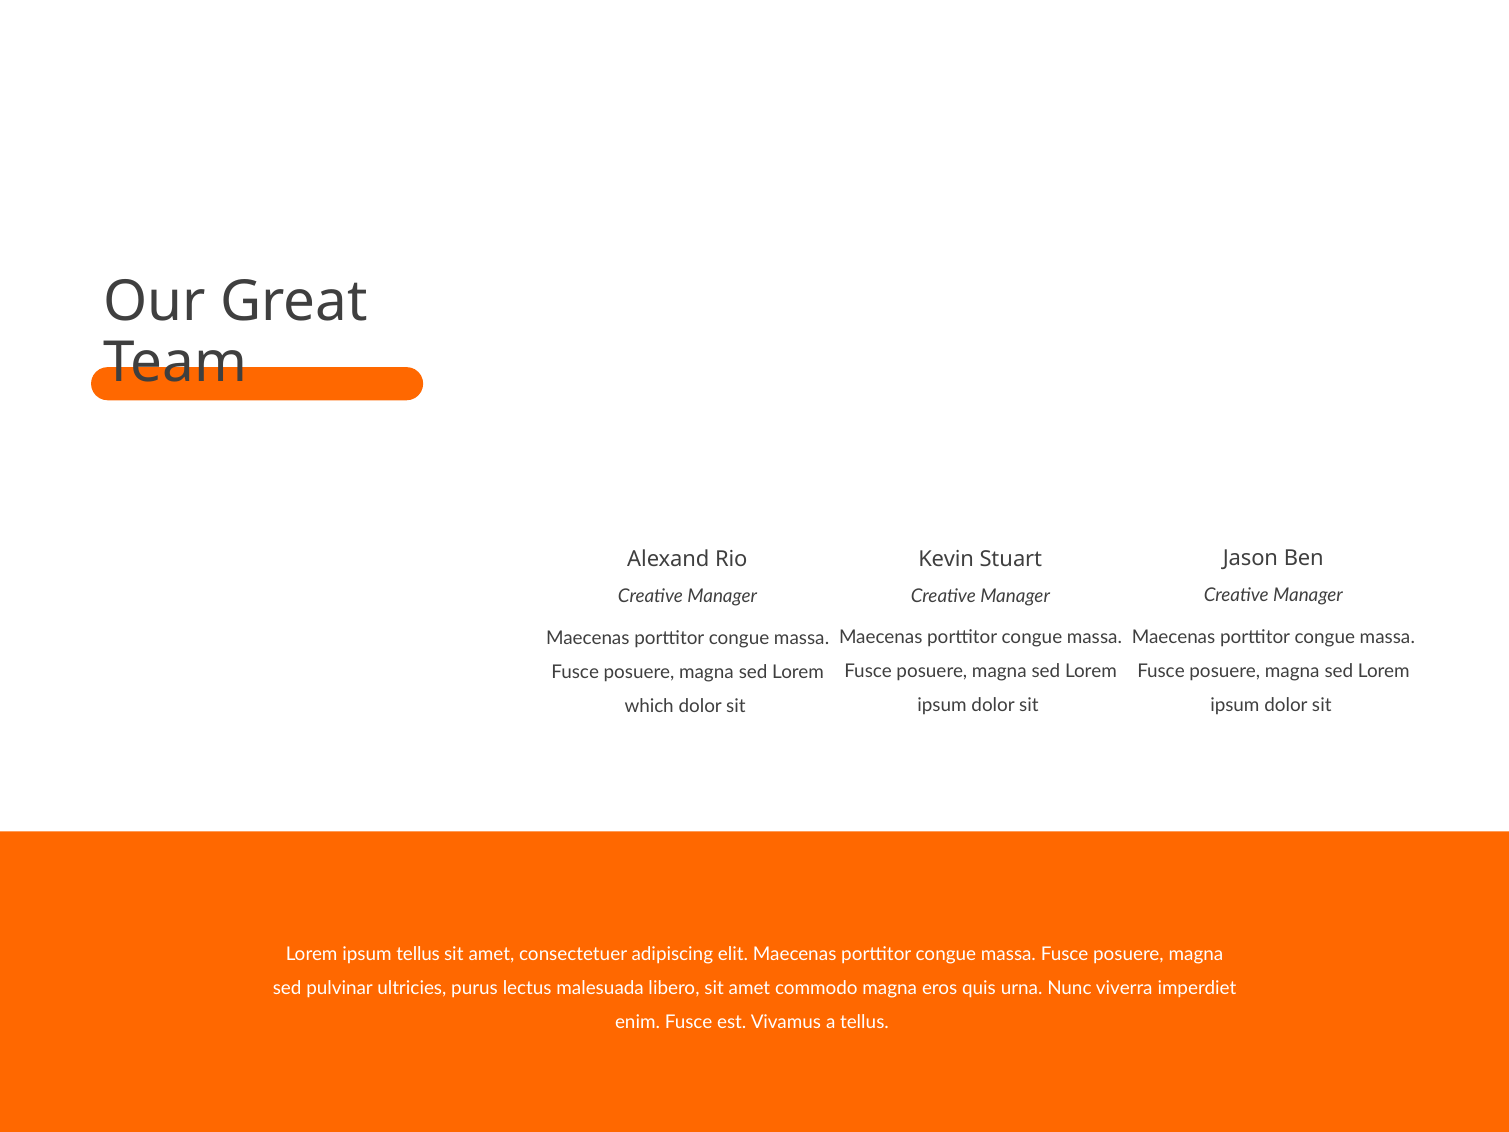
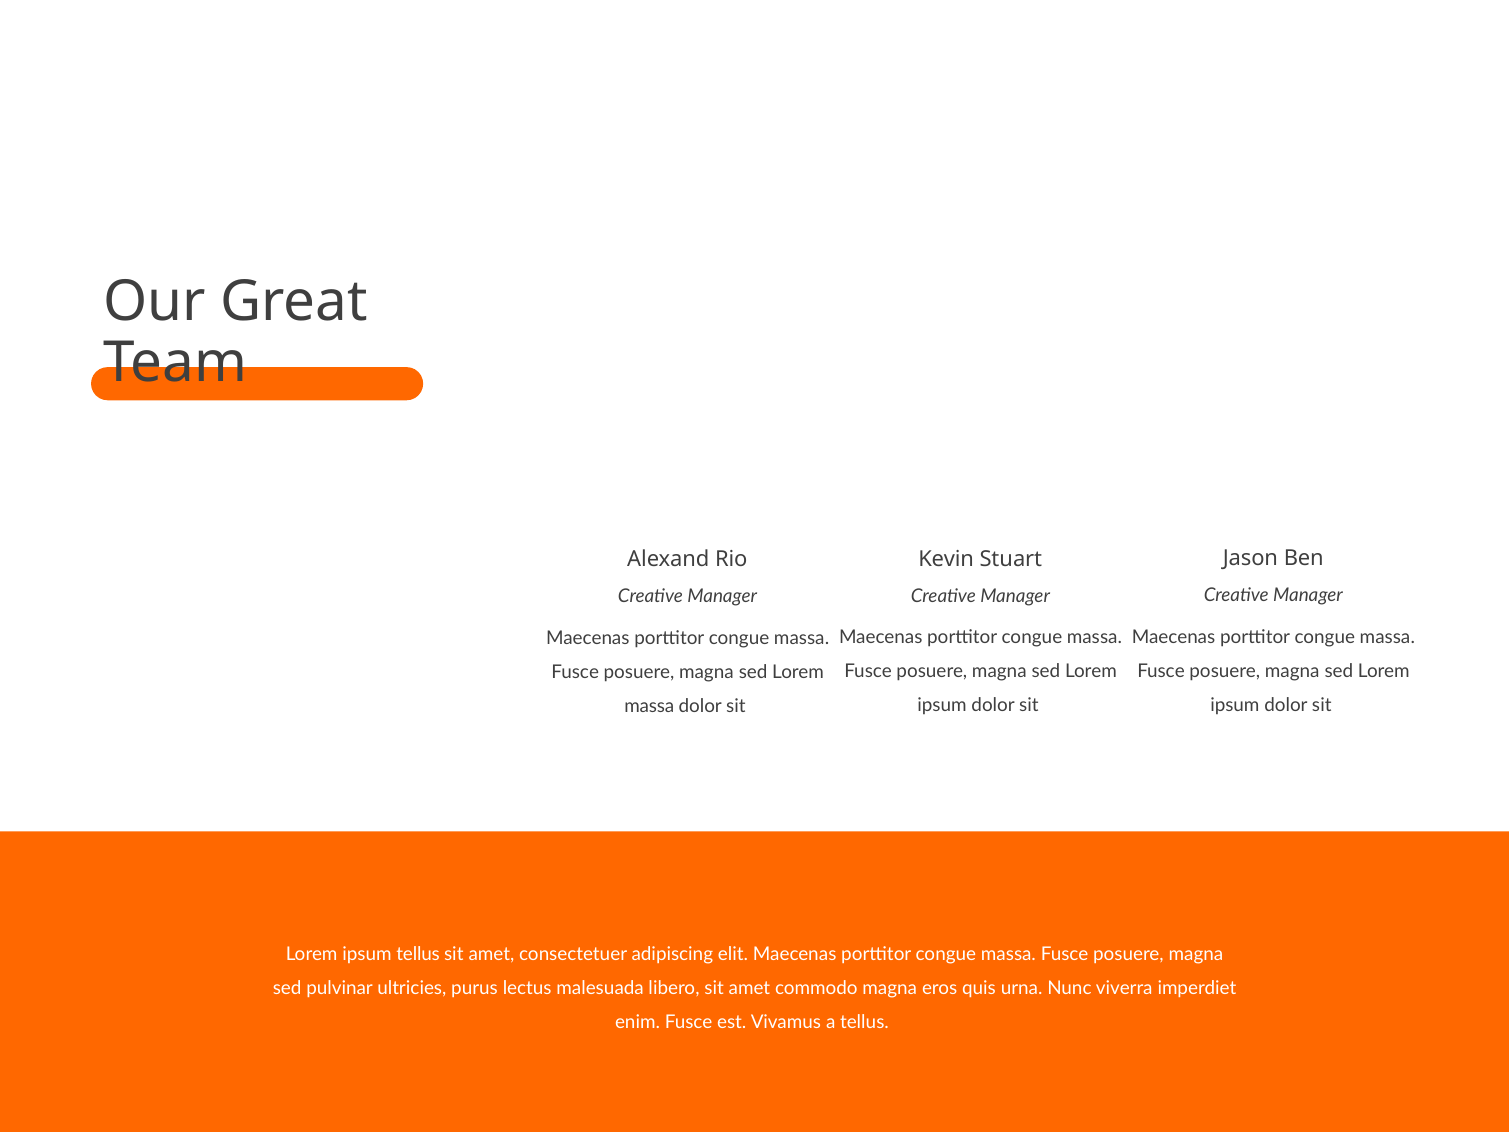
which: which -> massa (649, 706)
